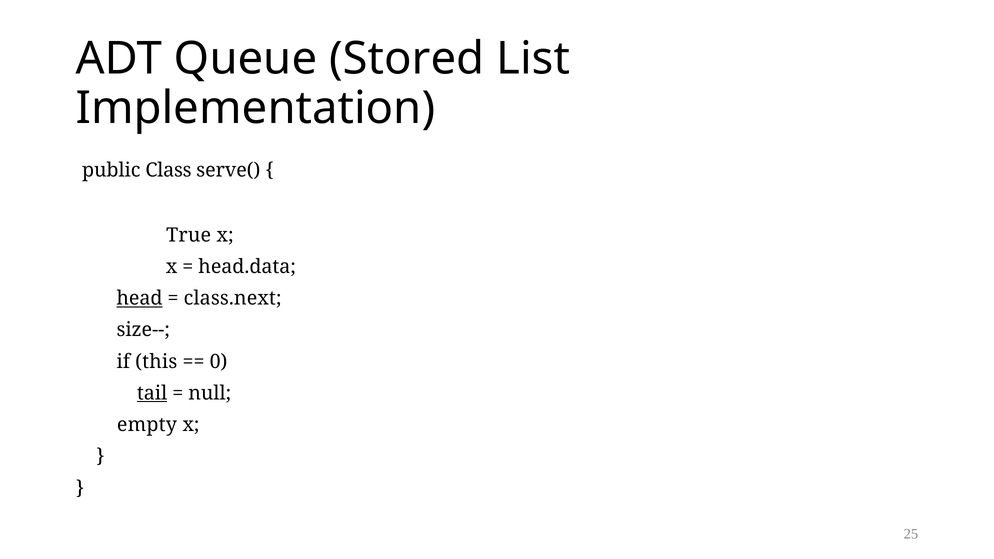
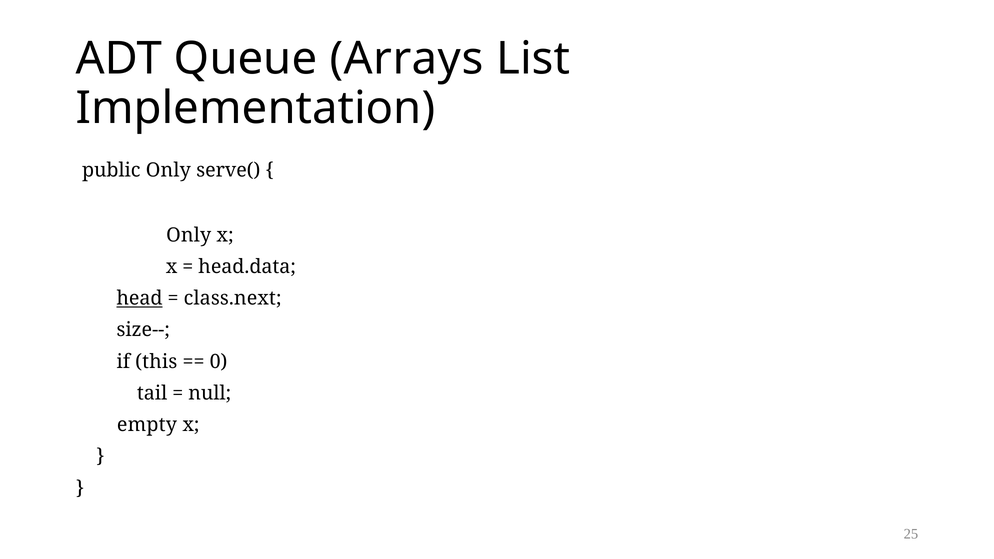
Stored: Stored -> Arrays (407, 59)
public Class: Class -> Only (168, 170)
True: True -> Only (189, 235)
tail underline: present -> none (152, 393)
